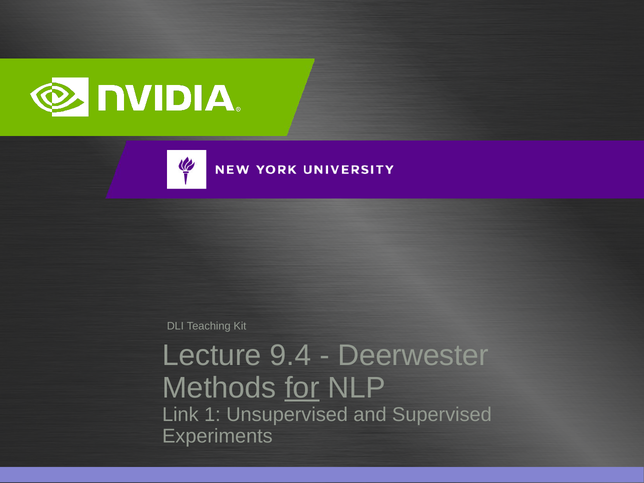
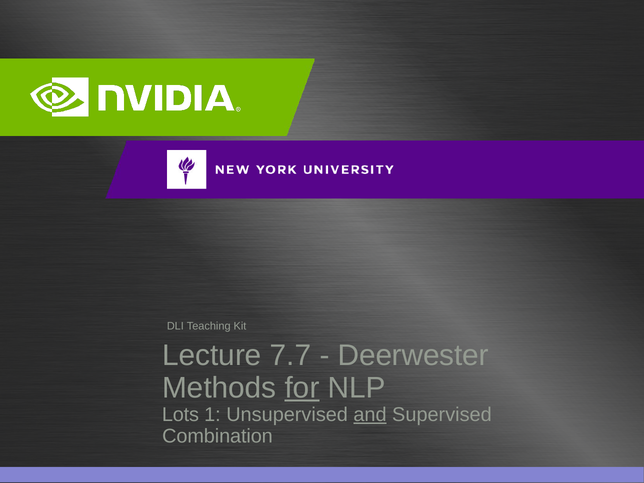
9.4: 9.4 -> 7.7 (291, 356)
Link: Link -> Lots (180, 415)
and underline: none -> present (370, 415)
Experiments: Experiments -> Combination (217, 436)
